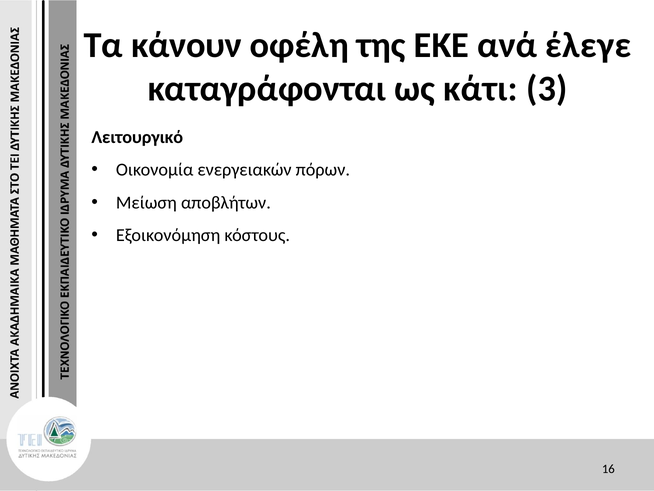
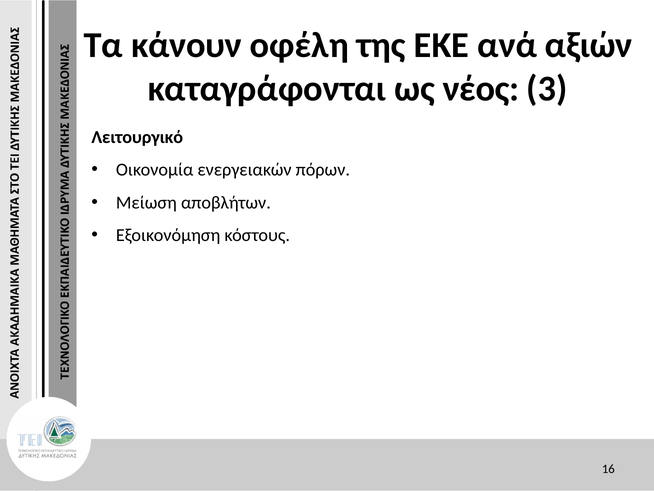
έλεγε: έλεγε -> αξιών (589, 45)
κάτι: κάτι -> νέος (481, 89)
